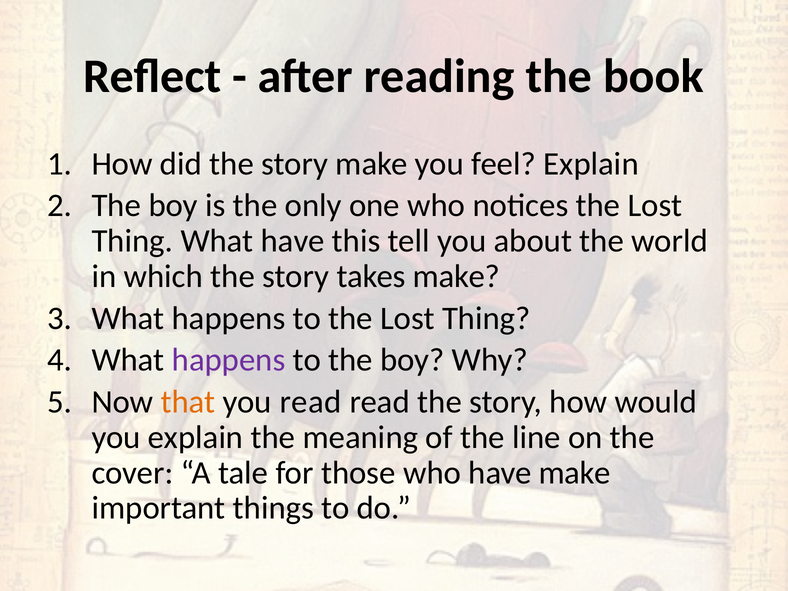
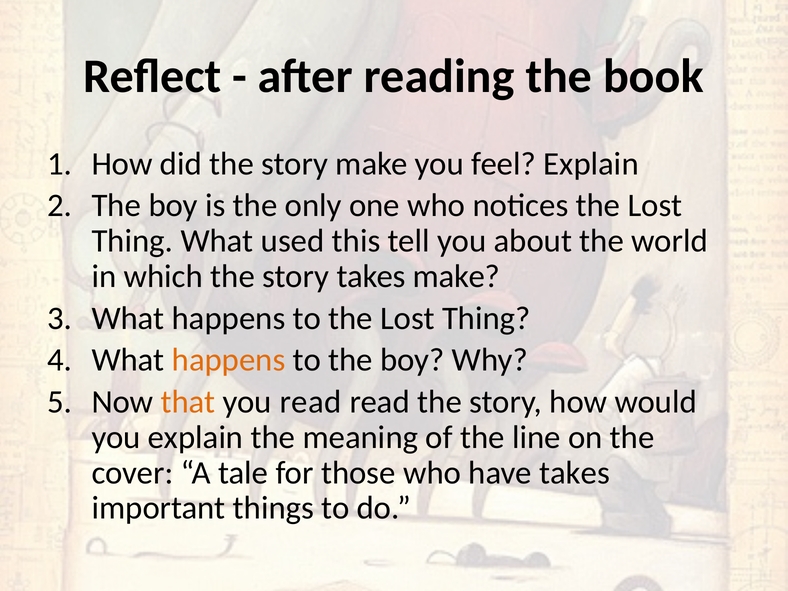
What have: have -> used (293, 241)
happens colour: purple -> orange (229, 360)
have make: make -> takes (574, 473)
